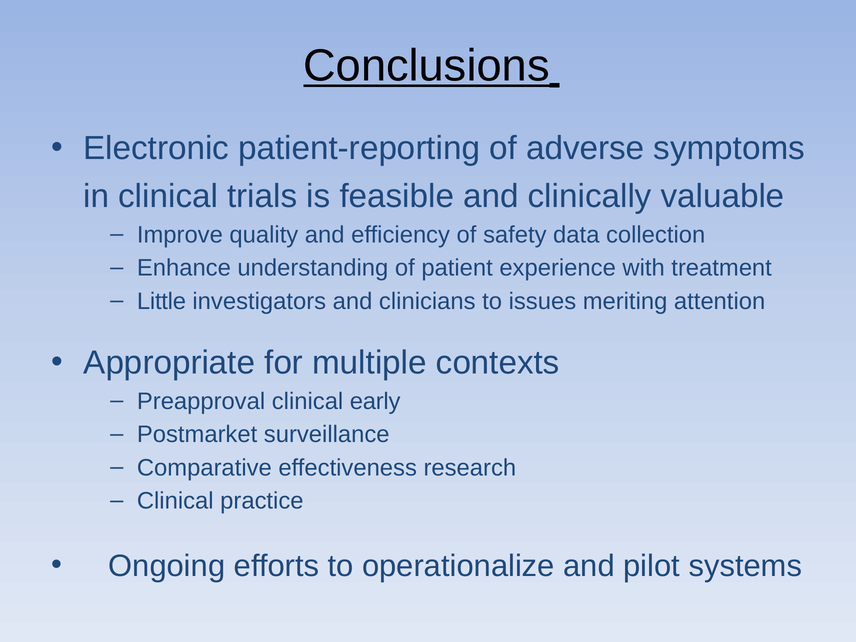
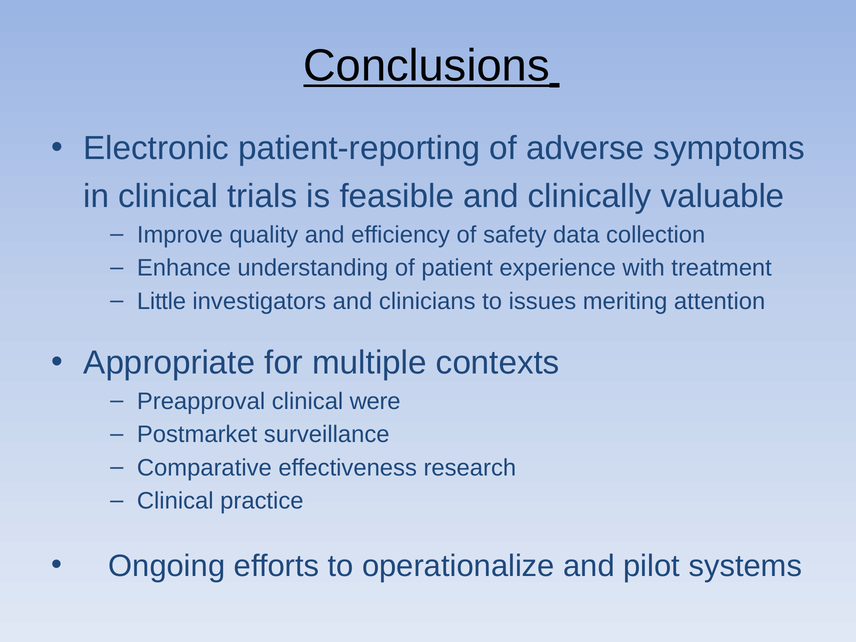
early: early -> were (375, 401)
